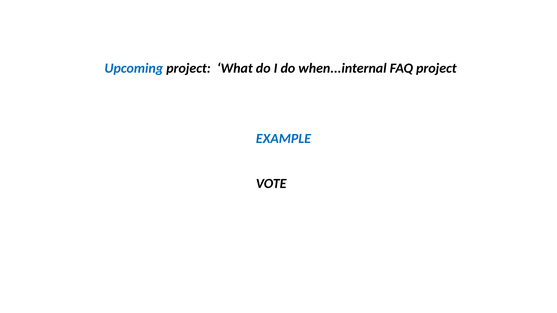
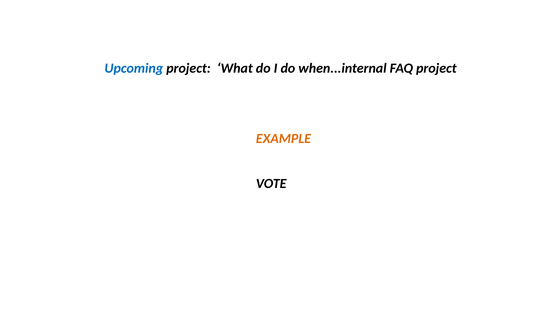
EXAMPLE colour: blue -> orange (283, 139)
